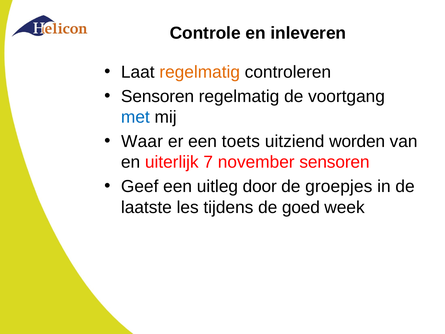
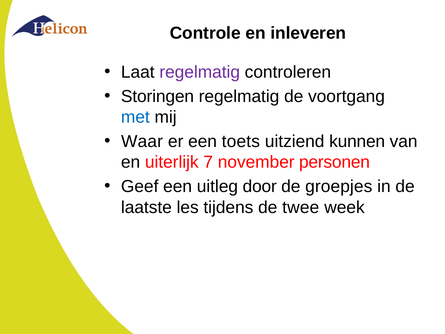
regelmatig colour: orange -> purple (200, 72)
Sensoren: Sensoren -> Storingen (158, 96)
worden: worden -> kunnen (357, 141)
november sensoren: sensoren -> personen (334, 162)
goed: goed -> twee (301, 207)
